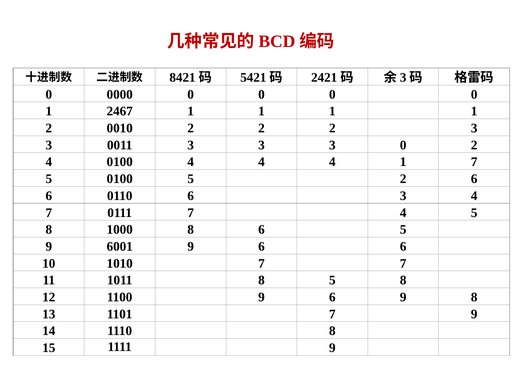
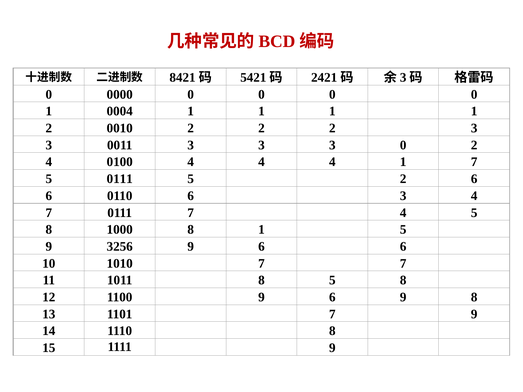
2467: 2467 -> 0004 (120, 111)
5 0100: 0100 -> 0111 (120, 179)
8 6: 6 -> 1 (261, 230)
6001: 6001 -> 3256 (120, 247)
